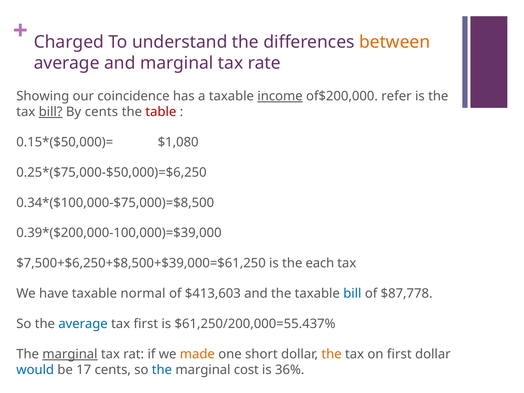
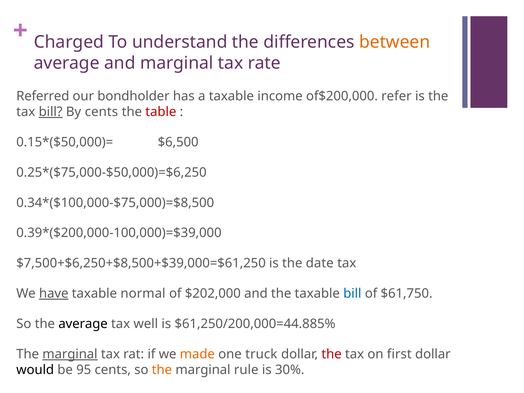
Showing: Showing -> Referred (43, 96)
coincidence: coincidence -> bondholder (133, 96)
income underline: present -> none (280, 96)
$1,080: $1,080 -> $6,500 (178, 142)
each: each -> date (320, 263)
have underline: none -> present (54, 294)
$413,603: $413,603 -> $202,000 (213, 294)
$87,778: $87,778 -> $61,750 (407, 294)
average colour: blue -> black (83, 324)
tax first: first -> well (146, 324)
$61,250/200,000=55.437%: $61,250/200,000=55.437% -> $61,250/200,000=44.885% (255, 324)
short: short -> truck (261, 354)
the colour: orange -> red (332, 354)
would colour: blue -> black (35, 370)
17: 17 -> 95 (84, 370)
the colour: blue -> orange (162, 370)
cost: cost -> rule (246, 370)
36%: 36% -> 30% (290, 370)
